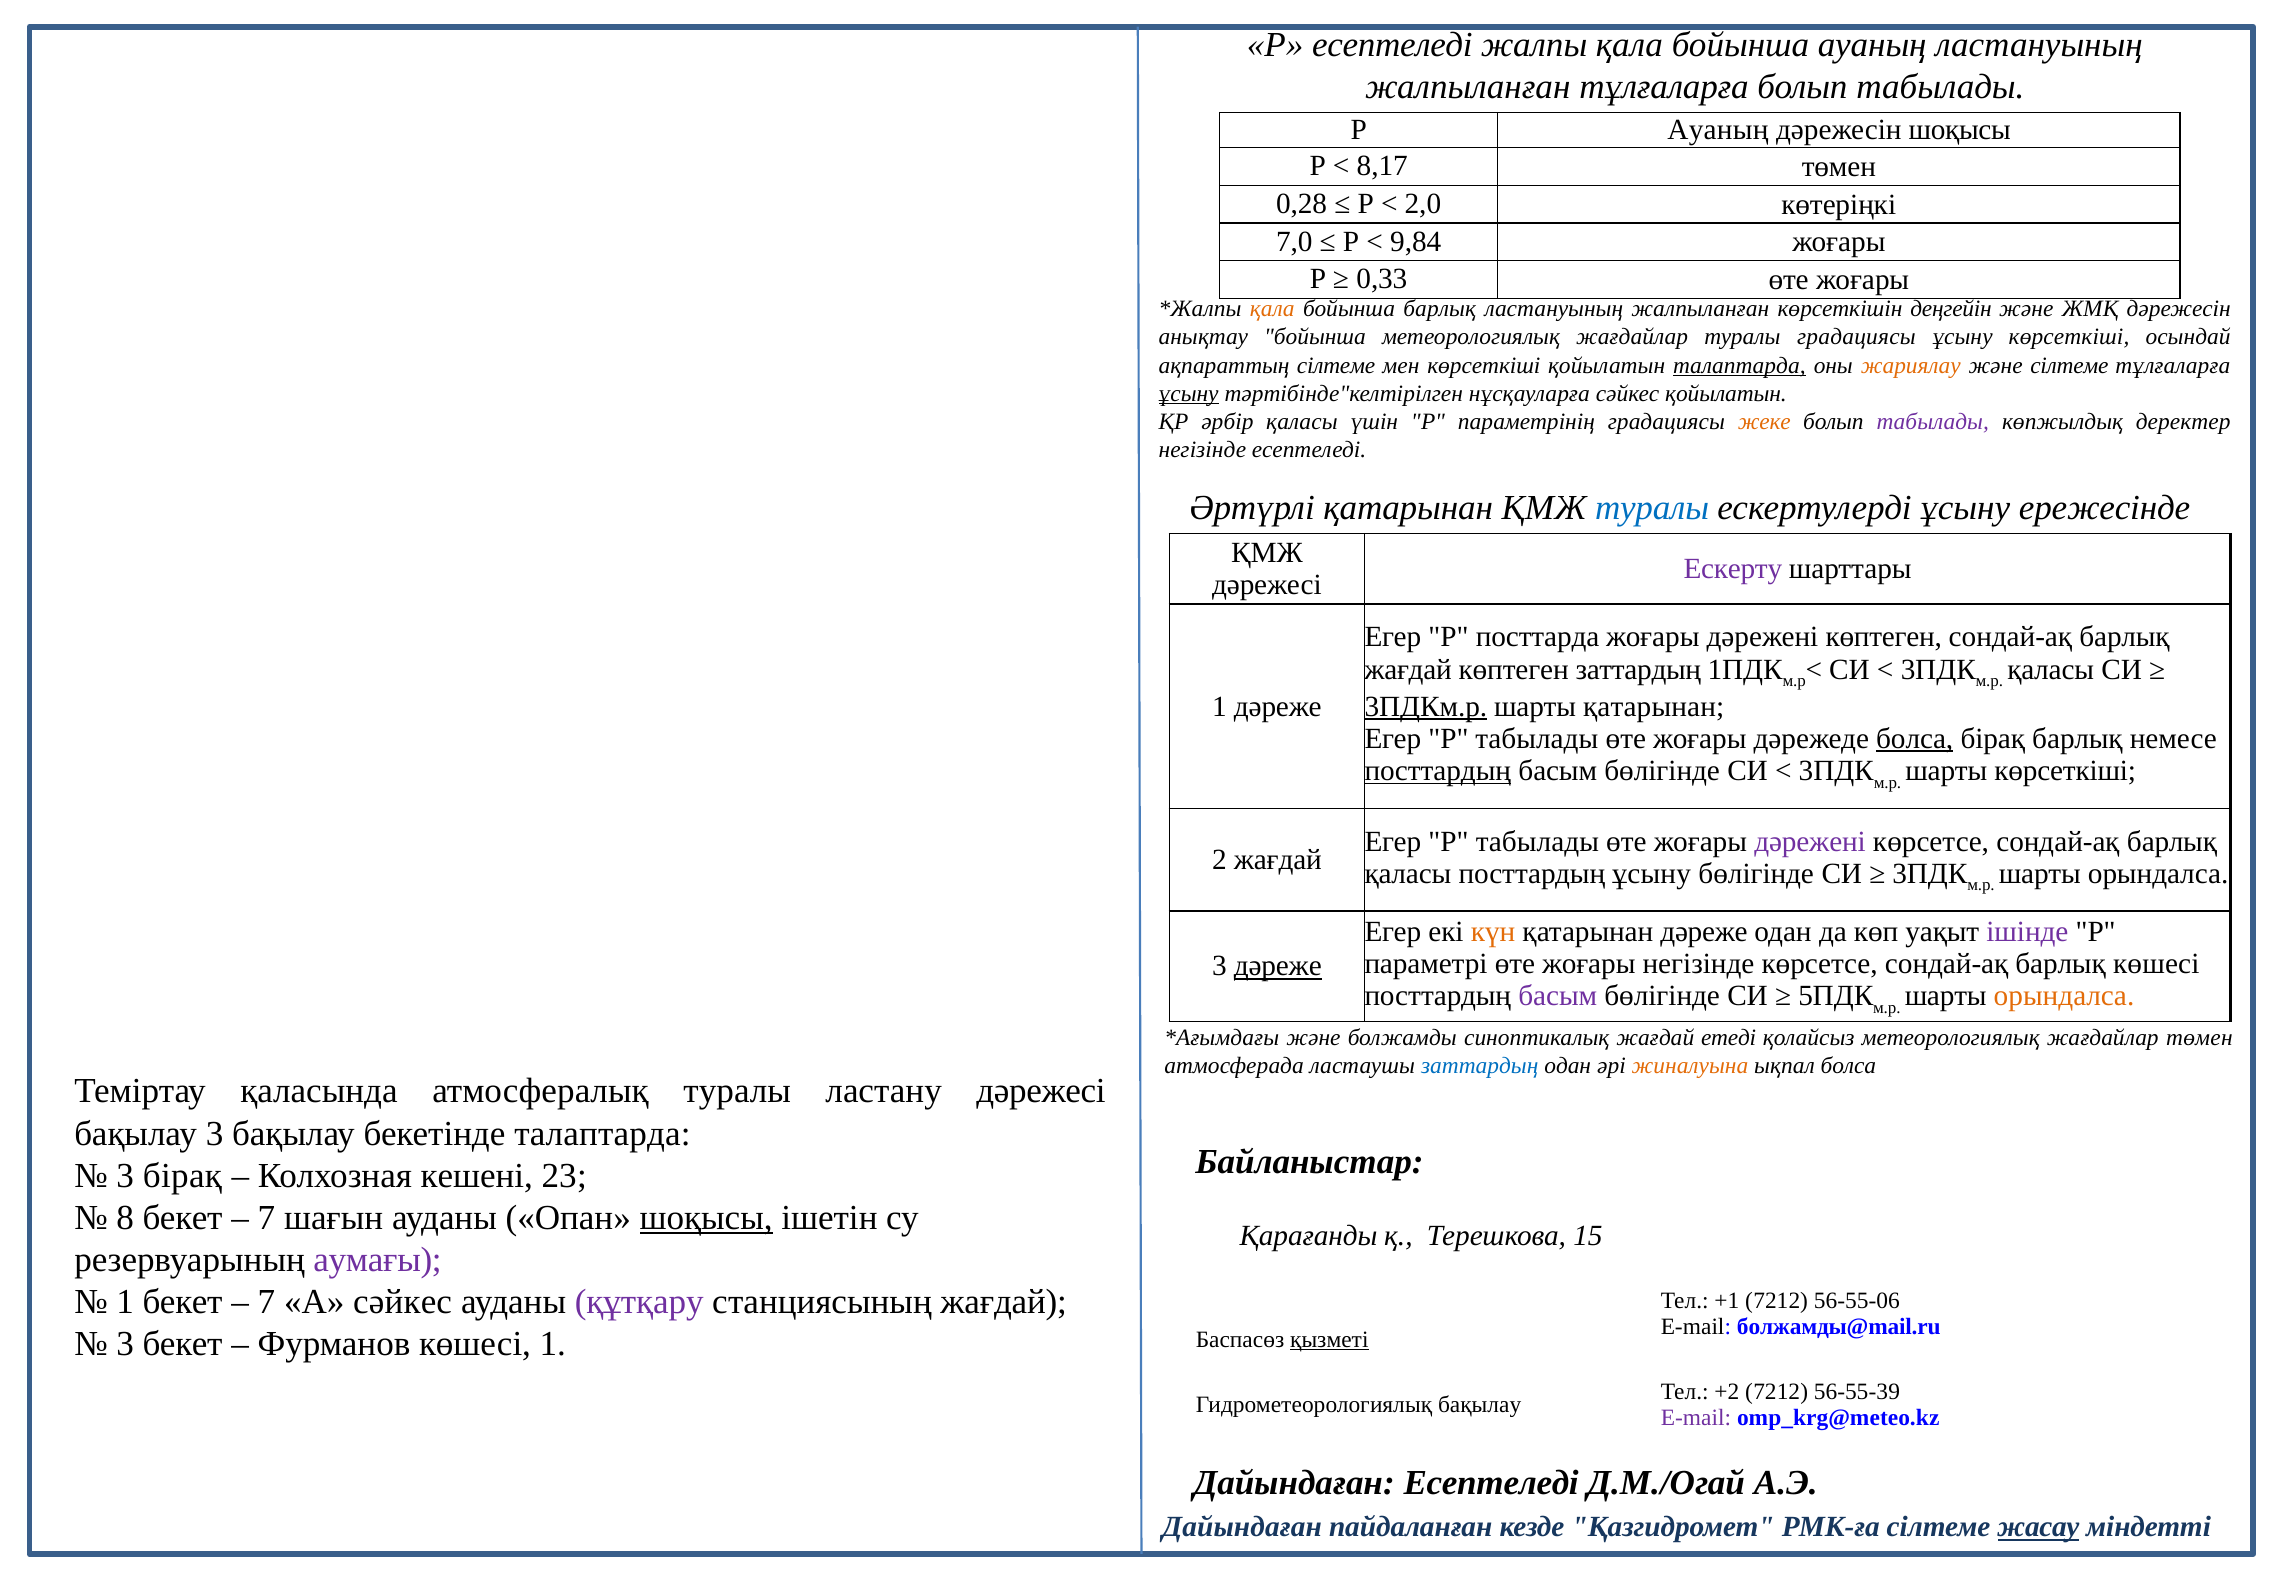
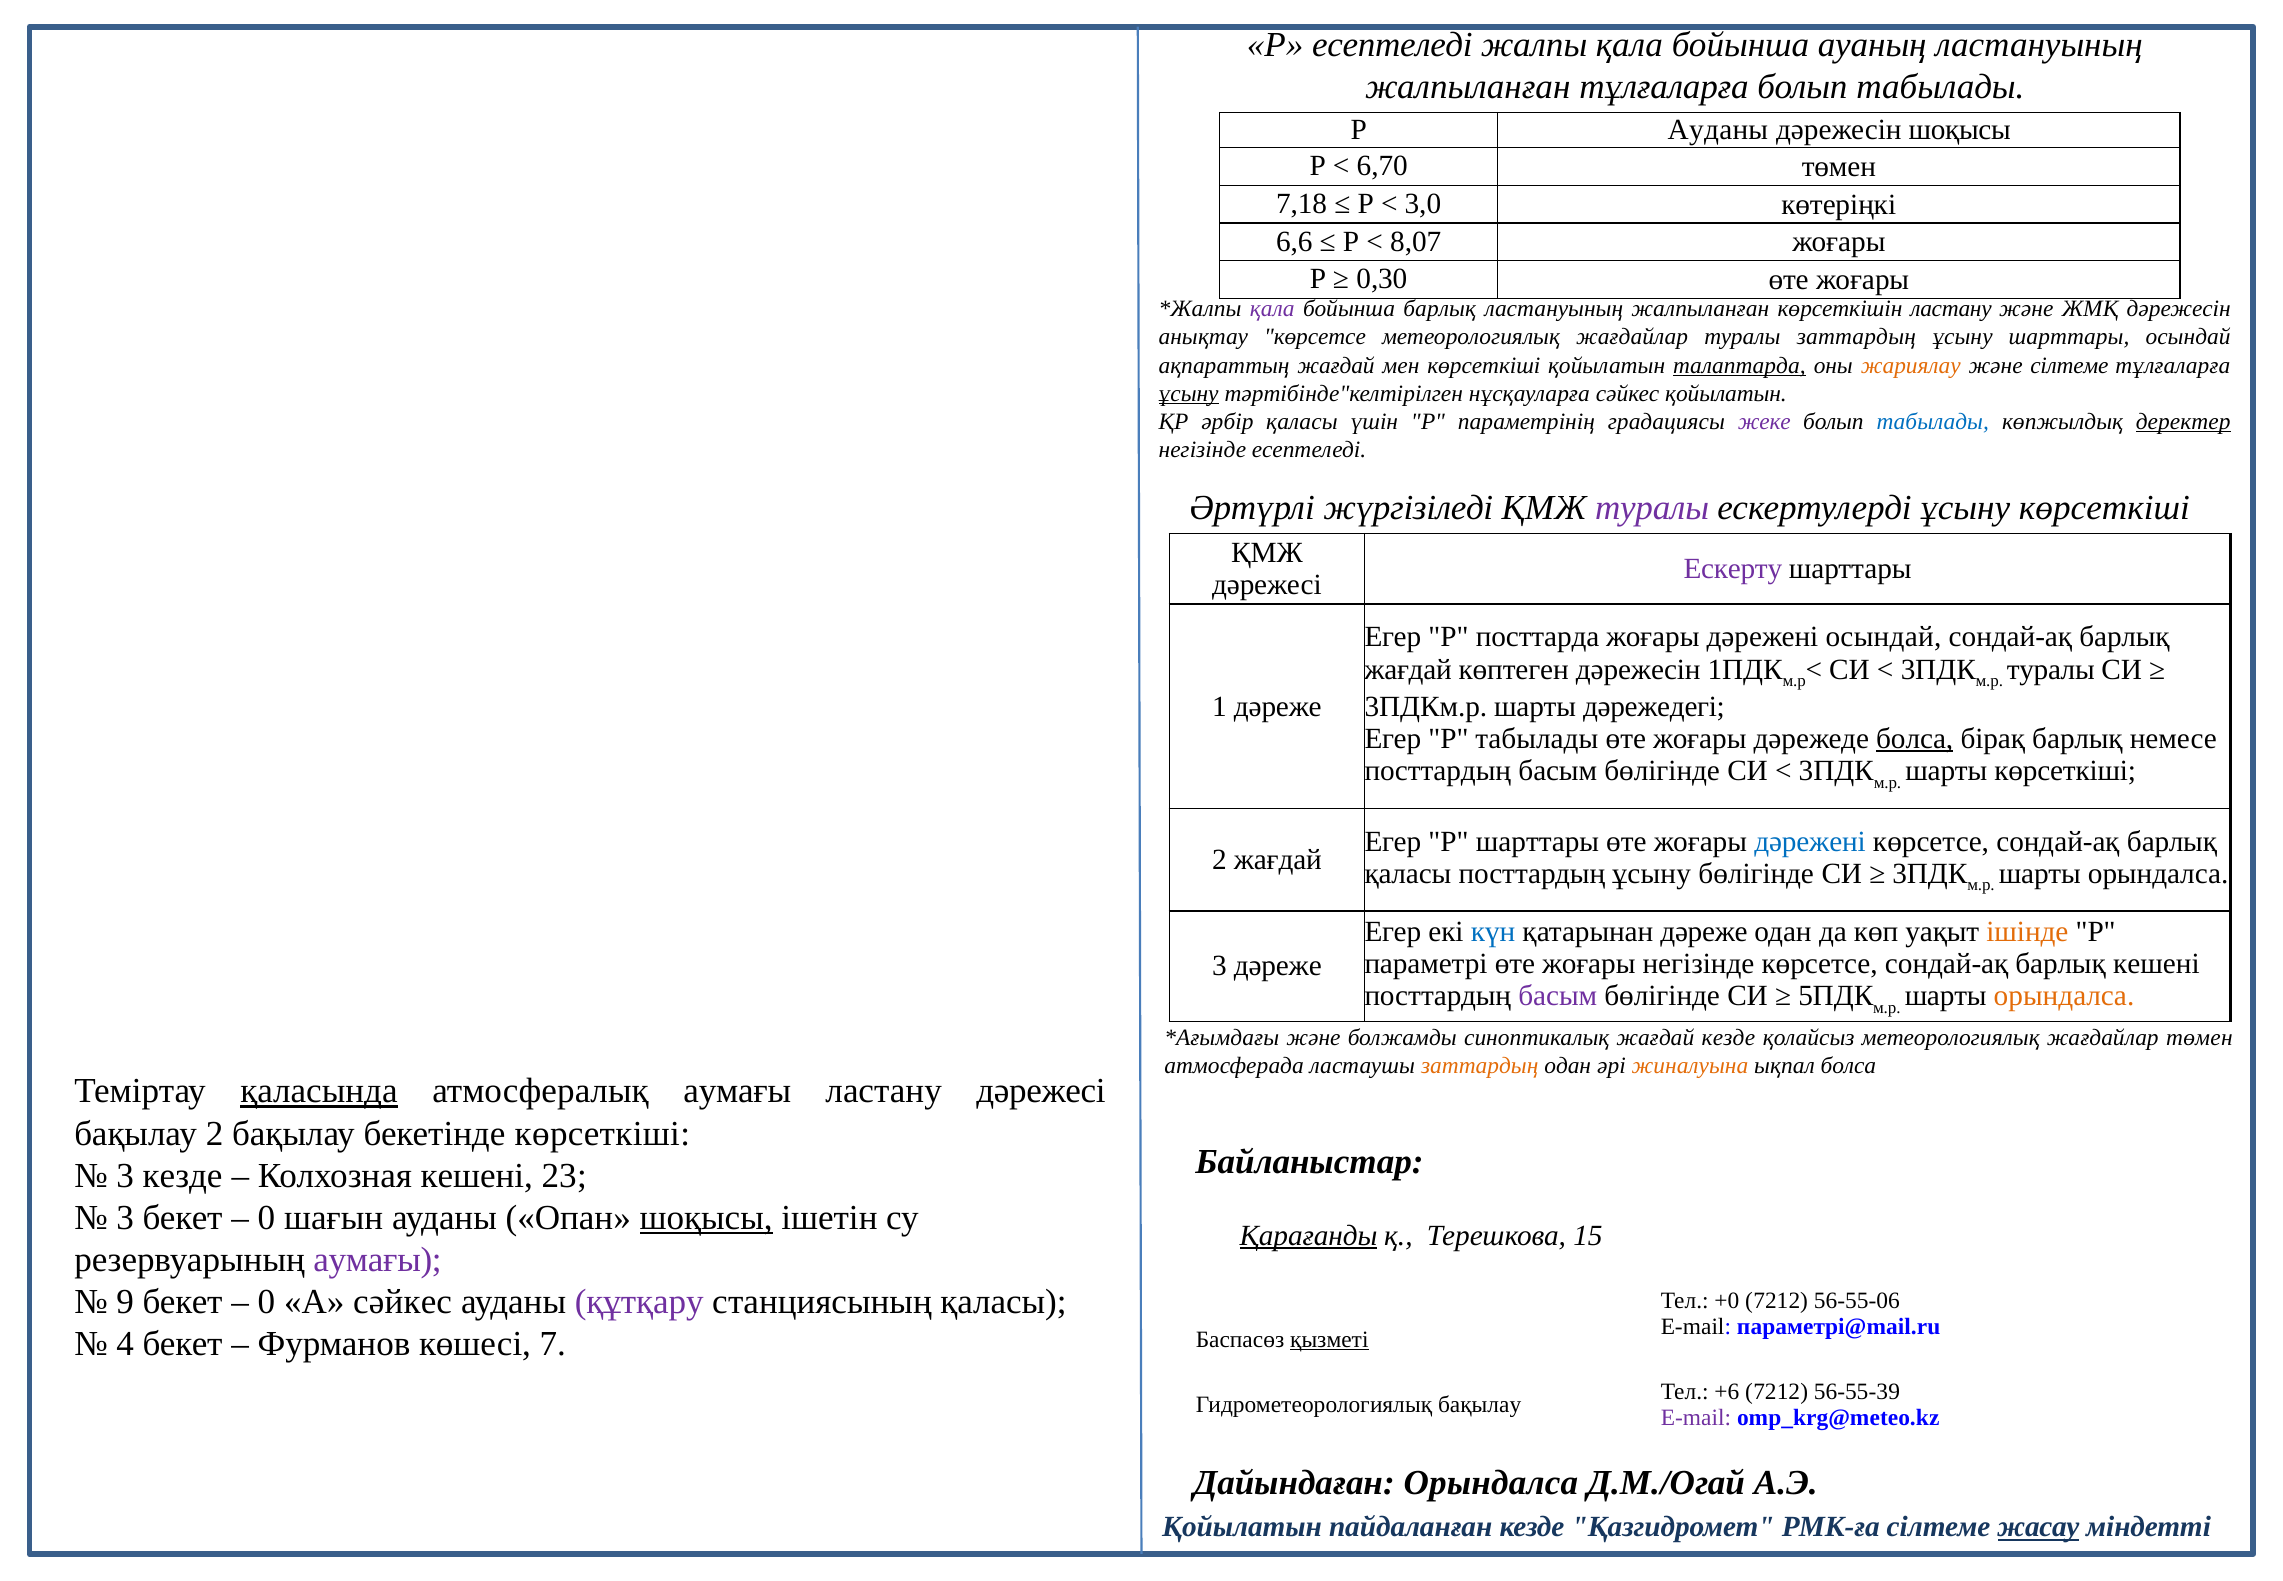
Р Ауаның: Ауаның -> Ауданы (1718, 130)
8,17: 8,17 -> 6,70 (1382, 166)
0,28: 0,28 -> 7,18 (1302, 204)
2,0: 2,0 -> 3,0 (1423, 204)
7,0: 7,0 -> 6,6 (1294, 242)
9,84: 9,84 -> 8,07 (1416, 242)
0,33: 0,33 -> 0,30 (1382, 279)
қала colour: orange -> purple (1272, 309)
көрсеткішін деңгейін: деңгейін -> ластану (1951, 309)
анықтау бойынша: бойынша -> көрсетсе (1315, 337)
туралы градациясы: градациясы -> заттардың (1856, 337)
ұсыну көрсеткіші: көрсеткіші -> шарттары (2069, 337)
ақпараттың сілтеме: сілтеме -> жағдай (1336, 365)
жеке colour: orange -> purple (1764, 421)
табылады colour: purple -> blue (1933, 421)
деректер underline: none -> present (2183, 421)
Әртүрлі қатарынан: қатарынан -> жүргізіледі (1408, 507)
туралы colour: blue -> purple (1652, 507)
ұсыну ережесінде: ережесінде -> көрсеткіші (2104, 507)
дәрежені көптеген: көптеген -> осындай (1883, 637)
көптеген заттардың: заттардың -> дәрежесін (1638, 669)
қаласы: қаласы -> туралы (2051, 669)
3ПДКм.р underline: present -> none (1426, 706)
шарты қатарынан: қатарынан -> дәрежедегі (1654, 706)
посттардың underline: present -> none (1438, 771)
Р табылады: табылады -> шарттары (1538, 841)
дәрежені colour: purple -> blue (1810, 841)
күн colour: orange -> blue (1493, 931)
ішінде colour: purple -> orange (2027, 931)
барлық көшесі: көшесі -> кешені (2156, 964)
дәреже underline: present -> none (1278, 966)
жағдай етеді: етеді -> кезде (1728, 1037)
заттардың colour: blue -> orange (1480, 1066)
қаласында underline: none -> present (319, 1091)
атмосфералық туралы: туралы -> аумағы (737, 1091)
бақылау 3: 3 -> 2 (215, 1133)
бекетінде талаптарда: талаптарда -> көрсеткіші (602, 1133)
3 бірақ: бірақ -> кезде (183, 1175)
8: 8 -> 3 (125, 1217)
7: 7 -> 0 (266, 1217)
Қарағанды underline: none -> present (1308, 1235)
1: 1 -> 9 (125, 1302)
7: 7 -> 0 (266, 1302)
станциясының жағдай: жағдай -> қаласы (1004, 1302)
+1: +1 -> +0 (1727, 1300)
болжамды@mail.ru: болжамды@mail.ru -> параметрі@mail.ru (1839, 1326)
3: 3 -> 4 (125, 1344)
көшесі 1: 1 -> 7 (553, 1344)
+2: +2 -> +6 (1727, 1391)
Дайындаған Есептеледі: Есептеледі -> Орындалса (1491, 1482)
Дайындаған: Дайындаған -> Қойылатын (1242, 1527)
